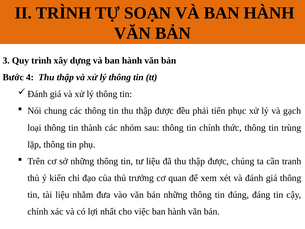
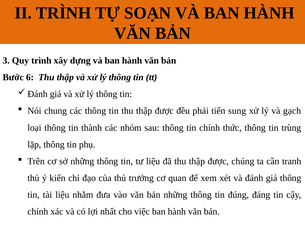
4: 4 -> 6 (30, 77)
phục: phục -> sung (237, 111)
